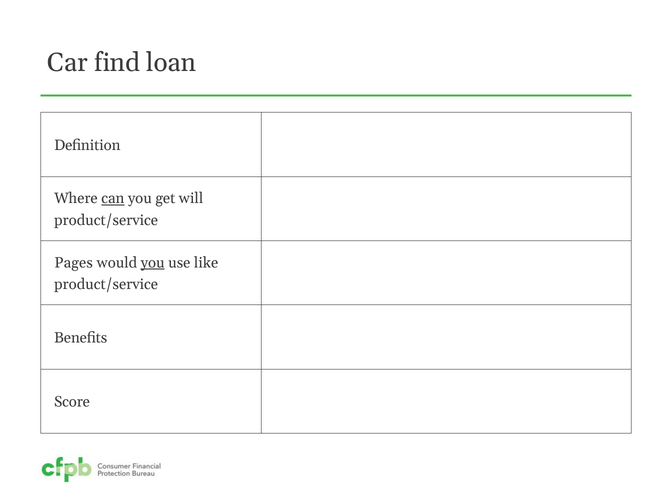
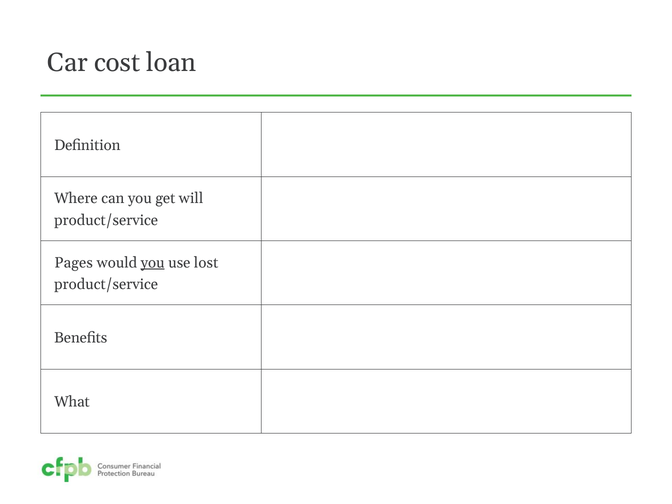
find: find -> cost (117, 63)
can underline: present -> none (113, 199)
like: like -> lost (206, 263)
Score: Score -> What (72, 402)
